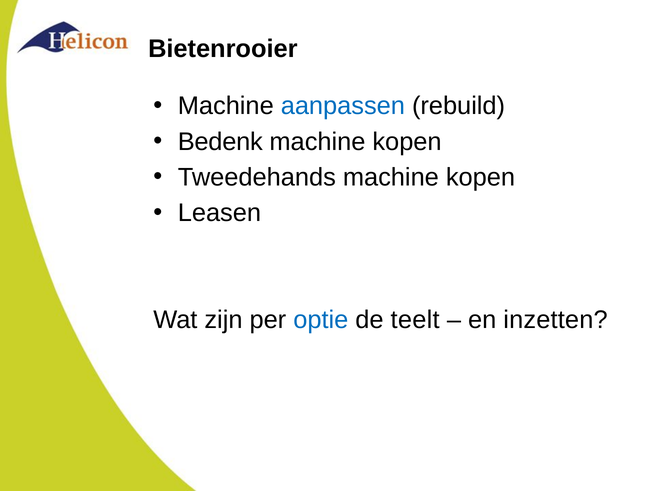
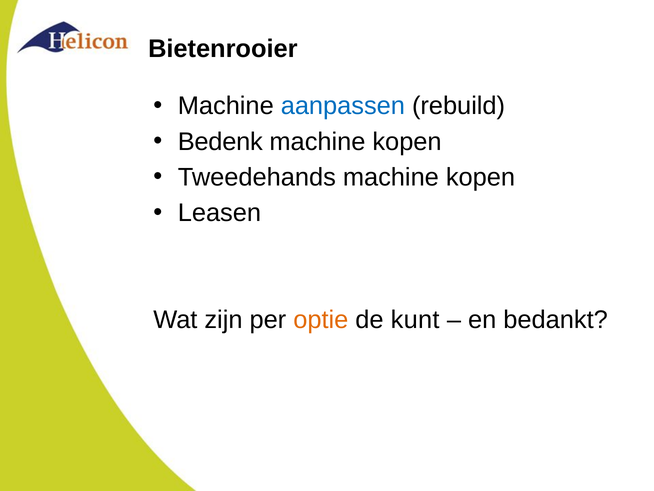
optie colour: blue -> orange (321, 320)
teelt: teelt -> kunt (415, 320)
inzetten: inzetten -> bedankt (556, 320)
